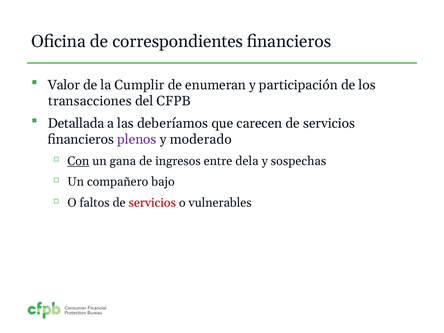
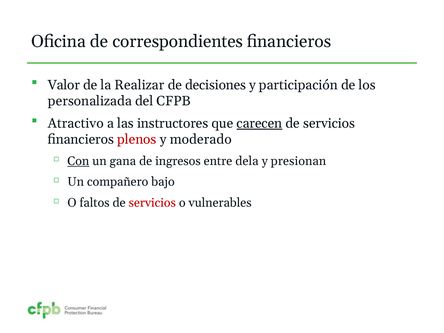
Cumplir: Cumplir -> Realizar (139, 85)
enumeran: enumeran -> decisiones (216, 85)
transacciones: transacciones -> personalizada (90, 101)
Detallada: Detallada -> Atractivo (76, 123)
deberíamos: deberíamos -> instructores (173, 123)
carecen underline: none -> present (259, 123)
plenos colour: purple -> red (137, 139)
sospechas: sospechas -> presionan (298, 161)
